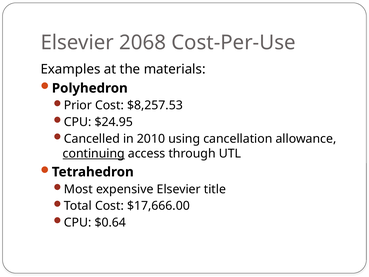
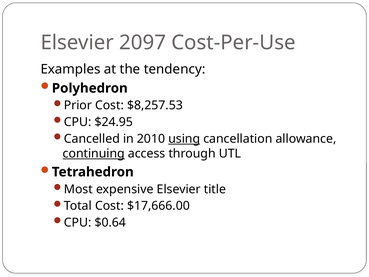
2068: 2068 -> 2097 (143, 43)
materials: materials -> tendency (175, 69)
using underline: none -> present (184, 139)
